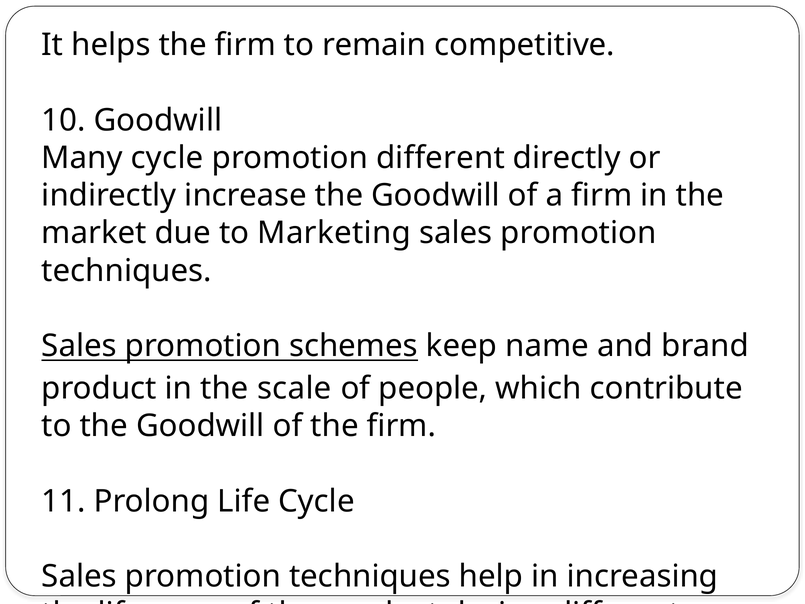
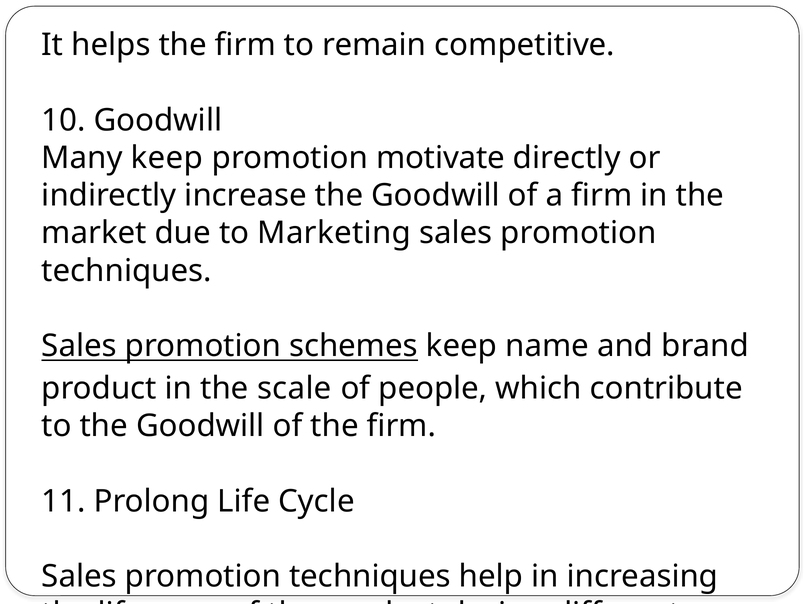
Many cycle: cycle -> keep (167, 158)
promotion different: different -> motivate (441, 158)
